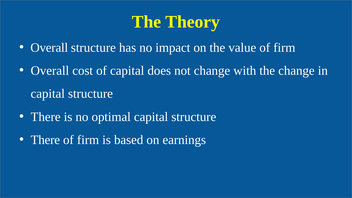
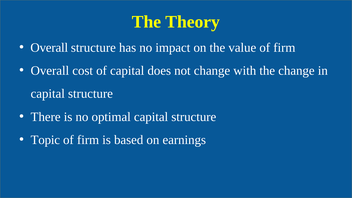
There: There -> Topic (45, 140)
